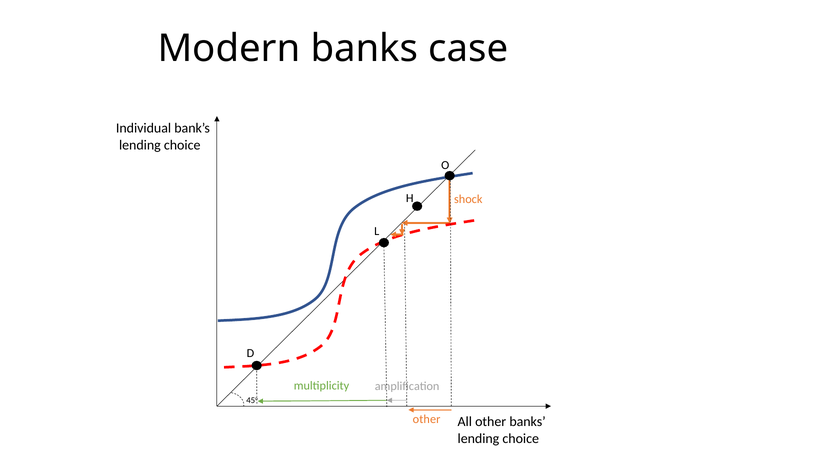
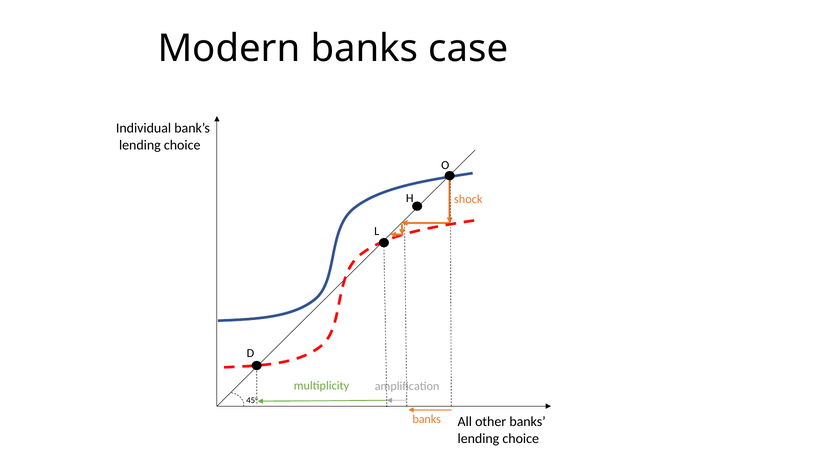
other: other -> banks (427, 420)
